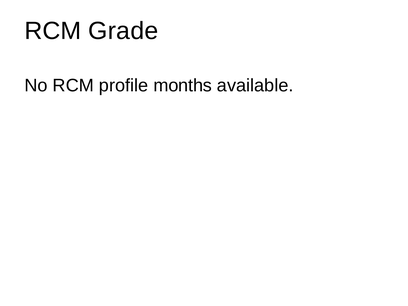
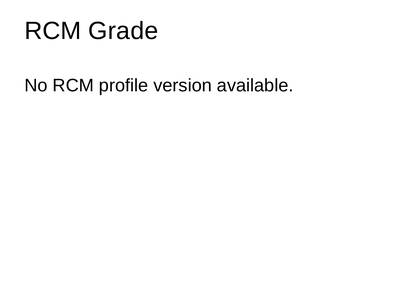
months: months -> version (183, 86)
